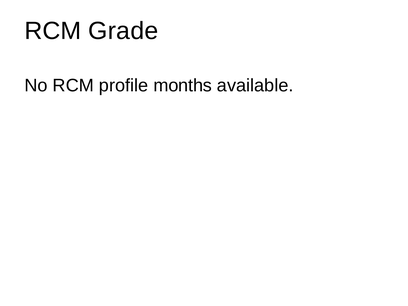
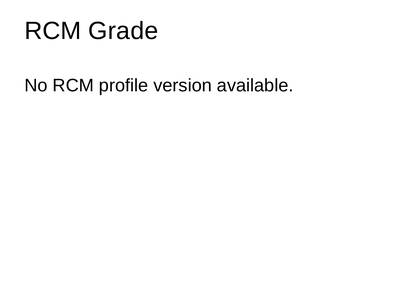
months: months -> version (183, 86)
